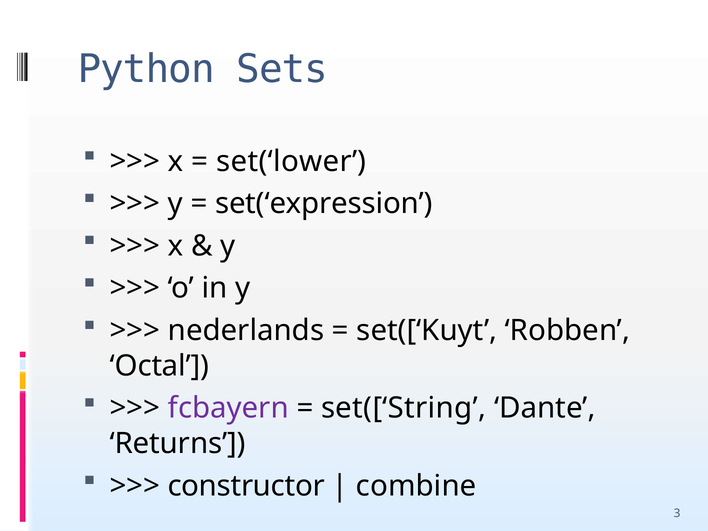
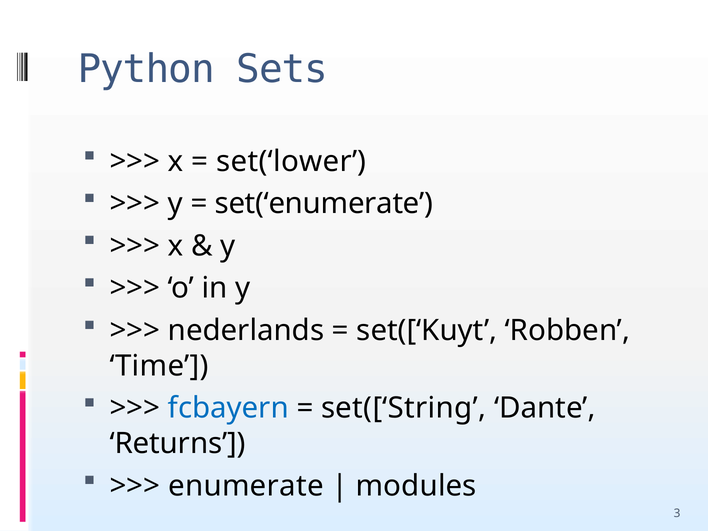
set(‘expression: set(‘expression -> set(‘enumerate (324, 204)
Octal: Octal -> Time (159, 366)
fcbayern colour: purple -> blue (228, 408)
constructor: constructor -> enumerate (246, 486)
combine: combine -> modules (416, 486)
